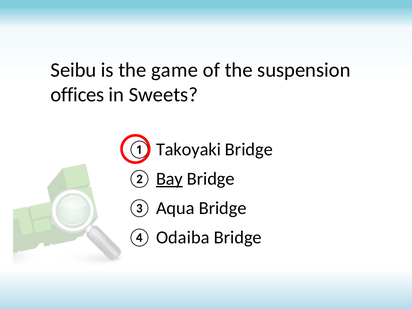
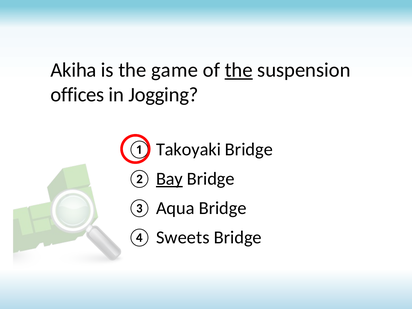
Seibu: Seibu -> Akiha (74, 70)
the underline: none -> present (239, 70)
Sweets: Sweets -> Jogging (163, 95)
Odaiba: Odaiba -> Sweets (183, 238)
